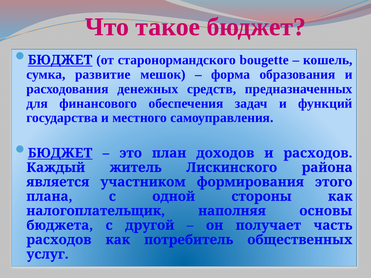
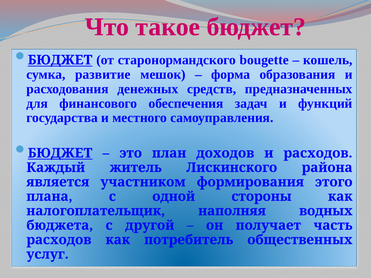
основы: основы -> водных (326, 211)
